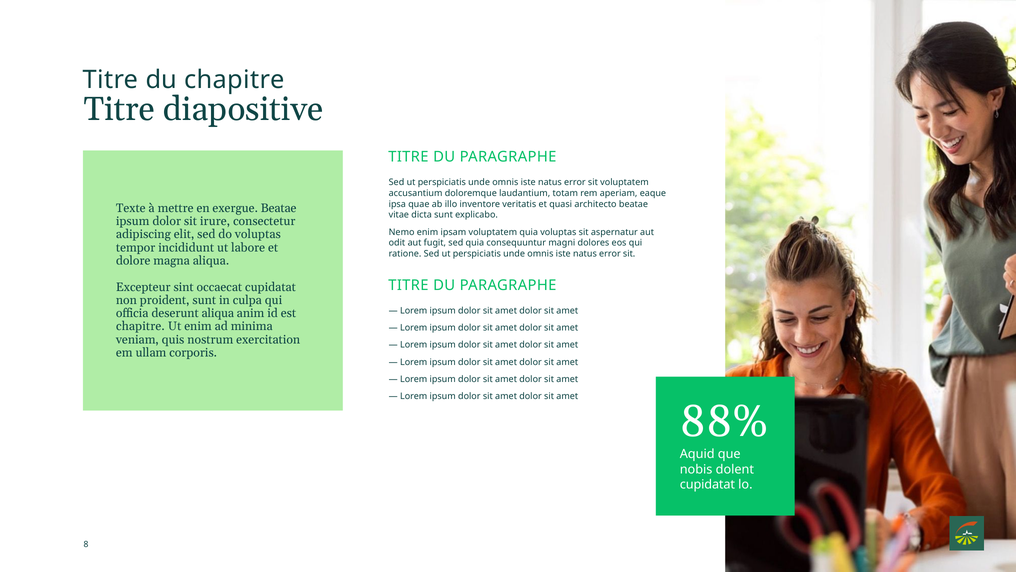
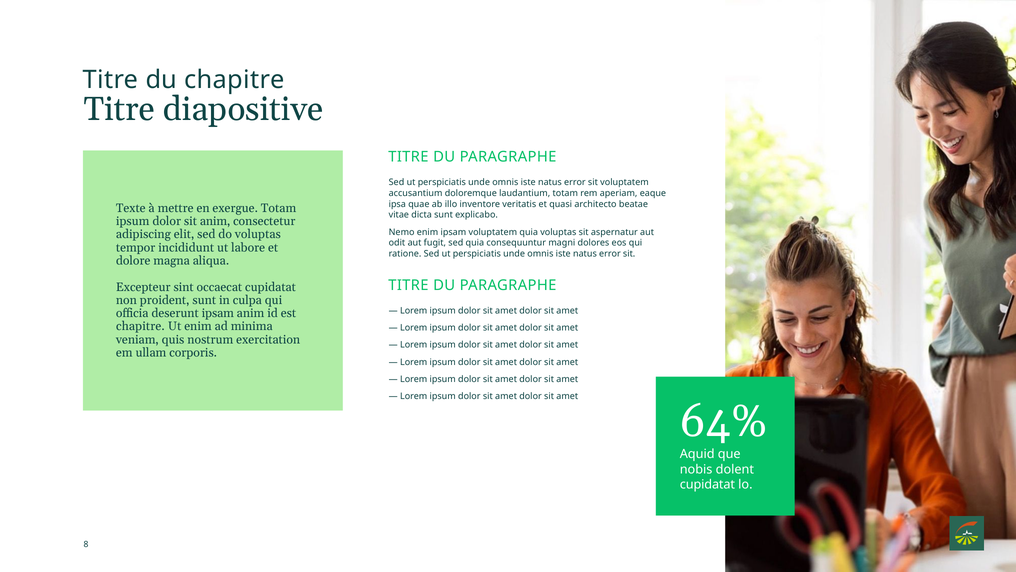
exergue Beatae: Beatae -> Totam (279, 208)
sit irure: irure -> anim (215, 221)
deserunt aliqua: aliqua -> ipsam (218, 313)
88%: 88% -> 64% (724, 421)
